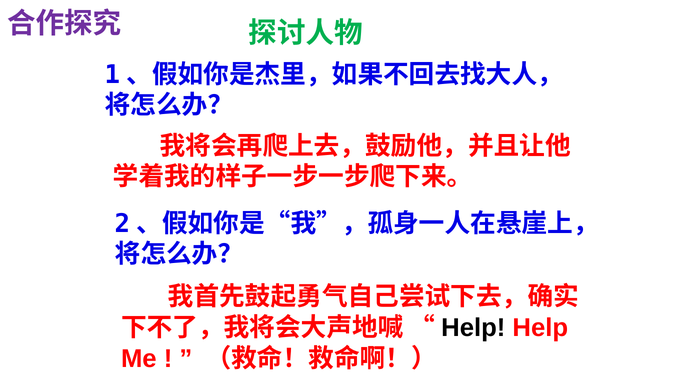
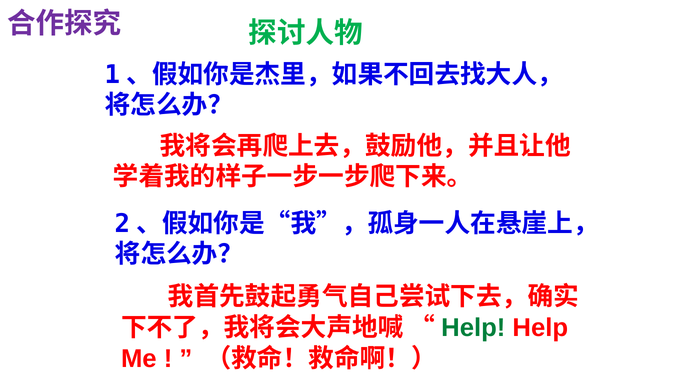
Help colour: black -> green (473, 327)
